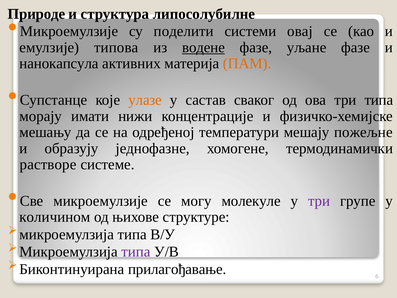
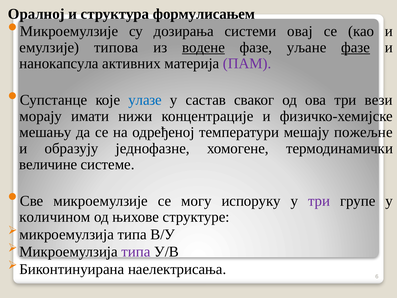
Природе: Природе -> Оралној (36, 14)
липосолубилне: липосолубилне -> формулисањем (204, 14)
поделити: поделити -> дозирања (184, 31)
фазе underline: none -> present (356, 47)
ПАМ colour: orange -> purple (247, 63)
улазе colour: orange -> blue (145, 100)
три типа: типа -> вези (379, 100)
растворе: растворе -> величине (48, 164)
молекуле: молекуле -> испоруку (251, 201)
прилагођавање: прилагођавање -> наелектрисања (177, 269)
